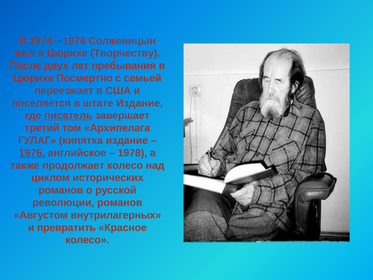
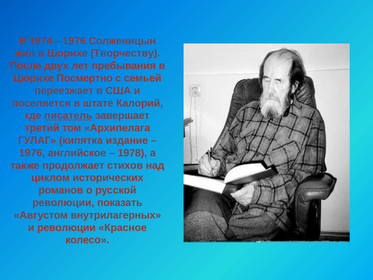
штате Издание: Издание -> Калорий (140, 103)
1976 underline: present -> none (32, 153)
продолжает колесо: колесо -> стихов (125, 165)
революции романов: романов -> показать (120, 203)
и превратить: превратить -> революции (66, 227)
